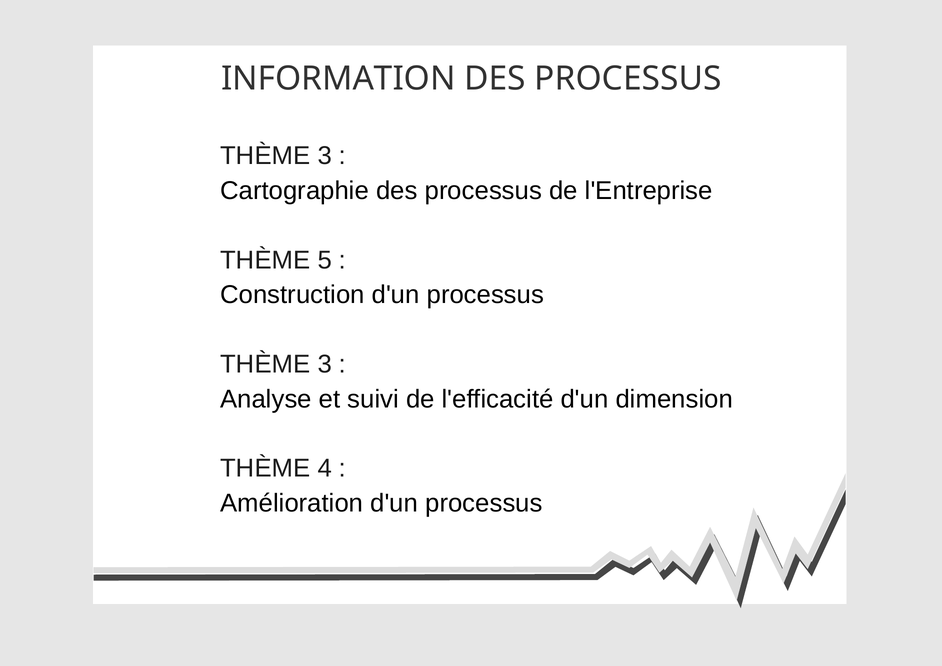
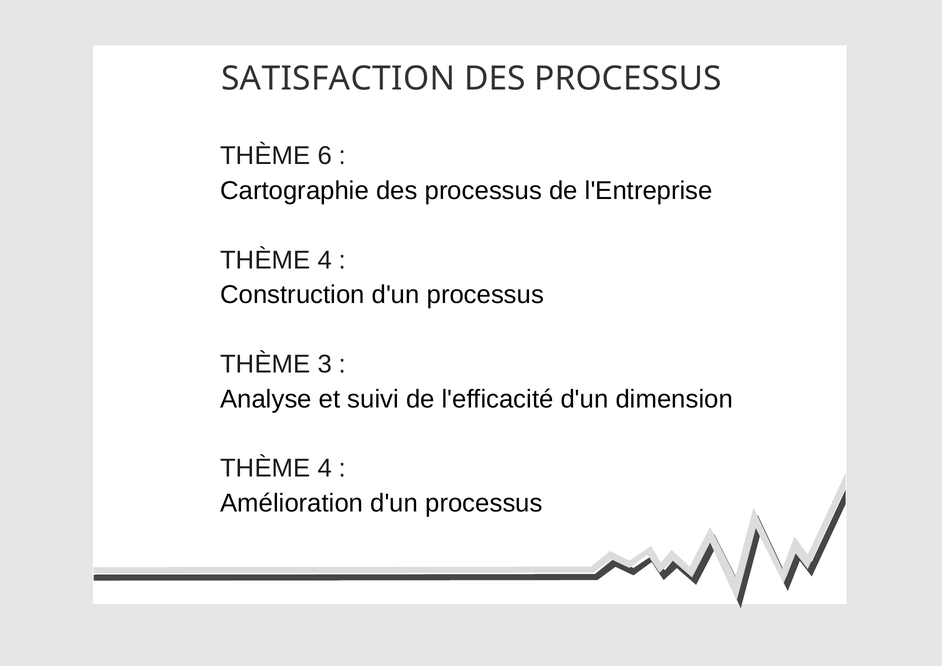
INFORMATION: INFORMATION -> SATISFACTION (338, 79)
3: 3 -> 6 (325, 156)
5: 5 -> 4 (325, 260)
